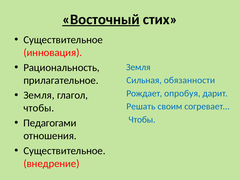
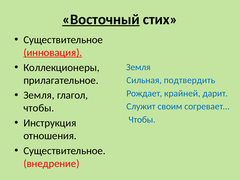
инновация underline: none -> present (53, 53)
Рациональность: Рациональность -> Коллекционеры (61, 67)
обязанности: обязанности -> подтвердить (189, 80)
опробуя: опробуя -> крайней (182, 93)
Решать: Решать -> Служит (141, 106)
Педагогами: Педагогами -> Инструкция (50, 123)
